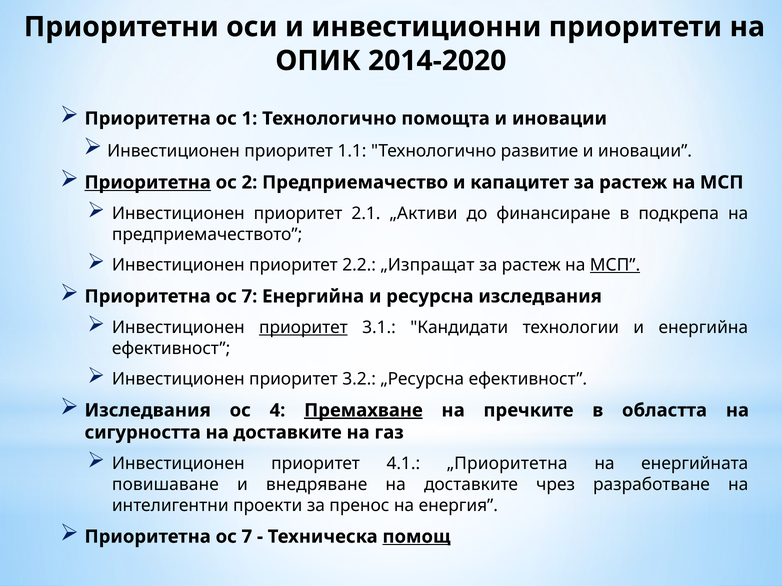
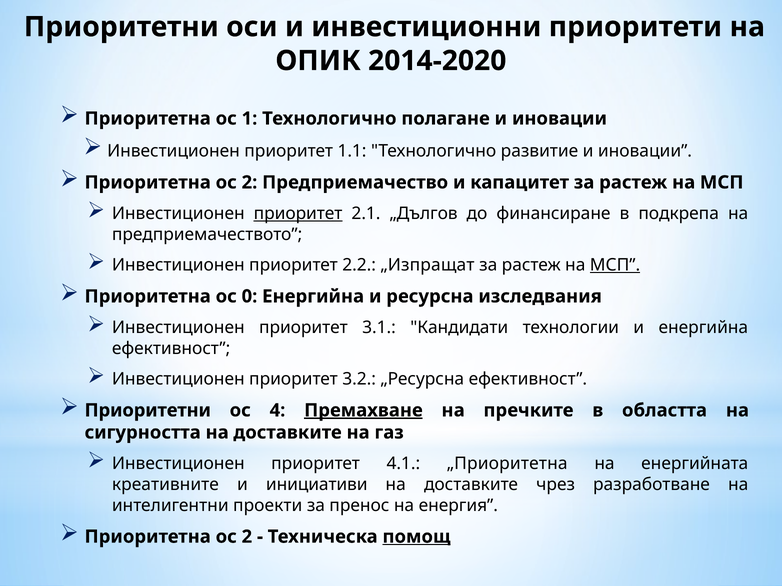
помощта: помощта -> полагане (446, 119)
Приоритетна underline: present -> none (148, 183)
приоритет underline: none -> present (298, 214)
„Активи: „Активи -> „Дългов (424, 214)
7: 7 -> 0 (249, 297)
приоритет underline: present -> none (303, 328)
Изследвания: Изследвания -> Приоритетни (148, 411)
повишаване: повишаване -> креативните (165, 485)
внедряване: внедряване -> инициативи (317, 485)
7: 7 -> 2 (247, 537)
